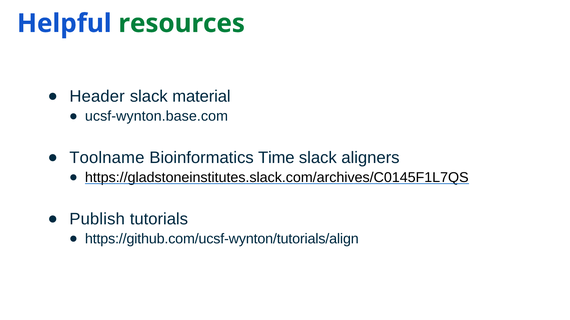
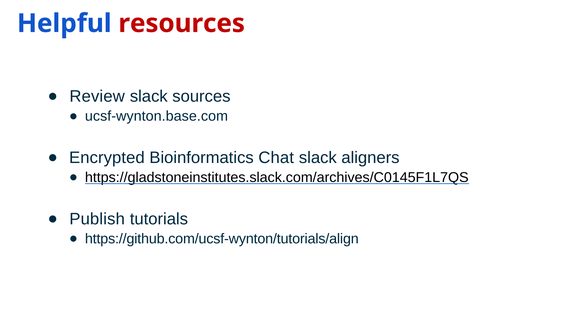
resources colour: green -> red (182, 23)
Header: Header -> Review (97, 97)
material: material -> sources (201, 97)
Toolname: Toolname -> Encrypted (107, 158)
Time: Time -> Chat (276, 158)
